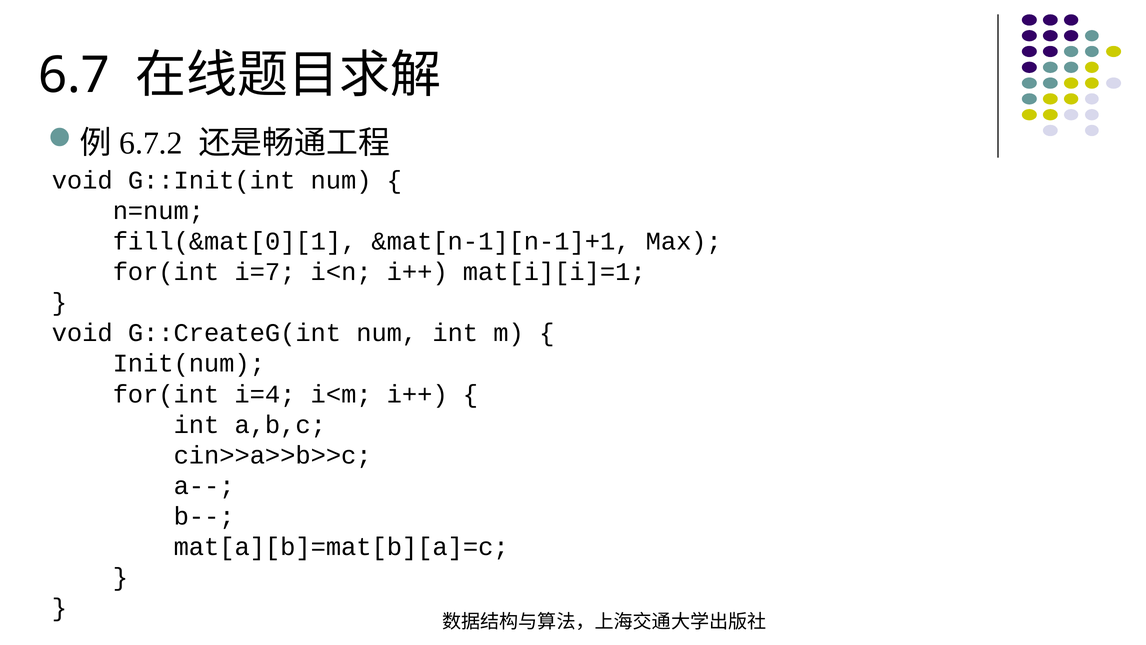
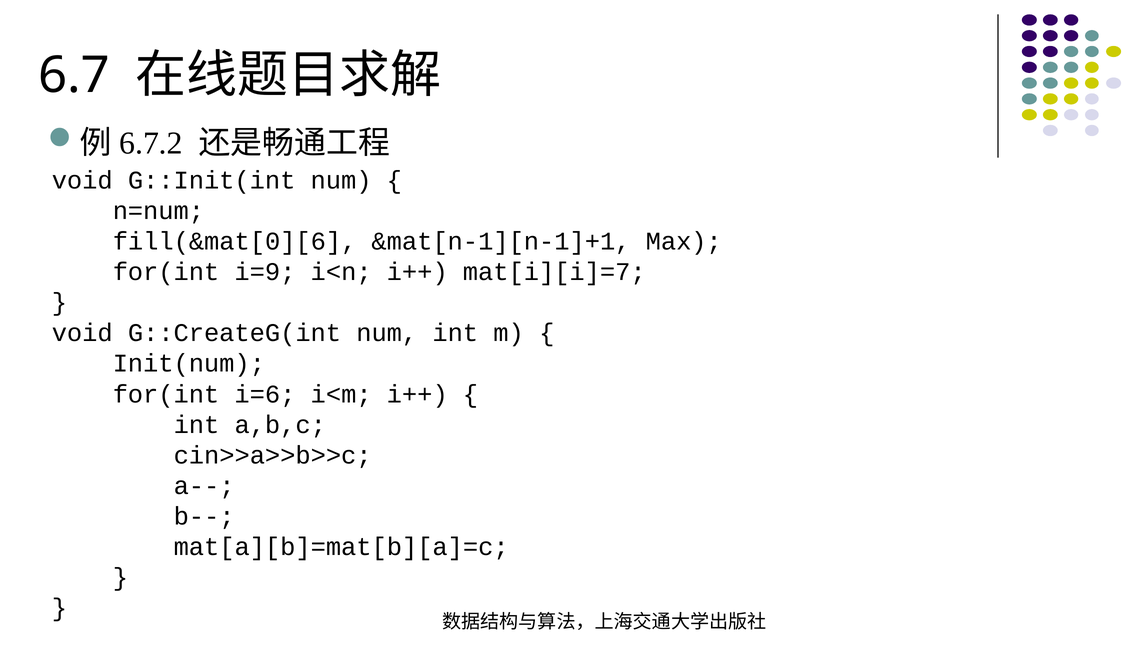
fill(&mat[0][1: fill(&mat[0][1 -> fill(&mat[0][6 (235, 241)
i=7: i=7 -> i=9 (265, 272)
mat[i][i]=1: mat[i][i]=1 -> mat[i][i]=7 (554, 272)
i=4: i=4 -> i=6 (265, 394)
